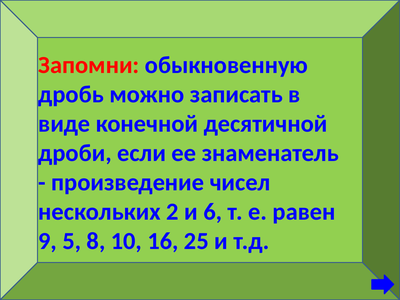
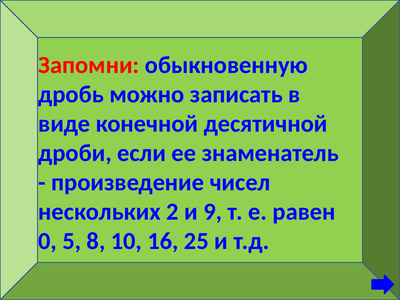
6: 6 -> 9 (213, 212)
9: 9 -> 0 (48, 241)
